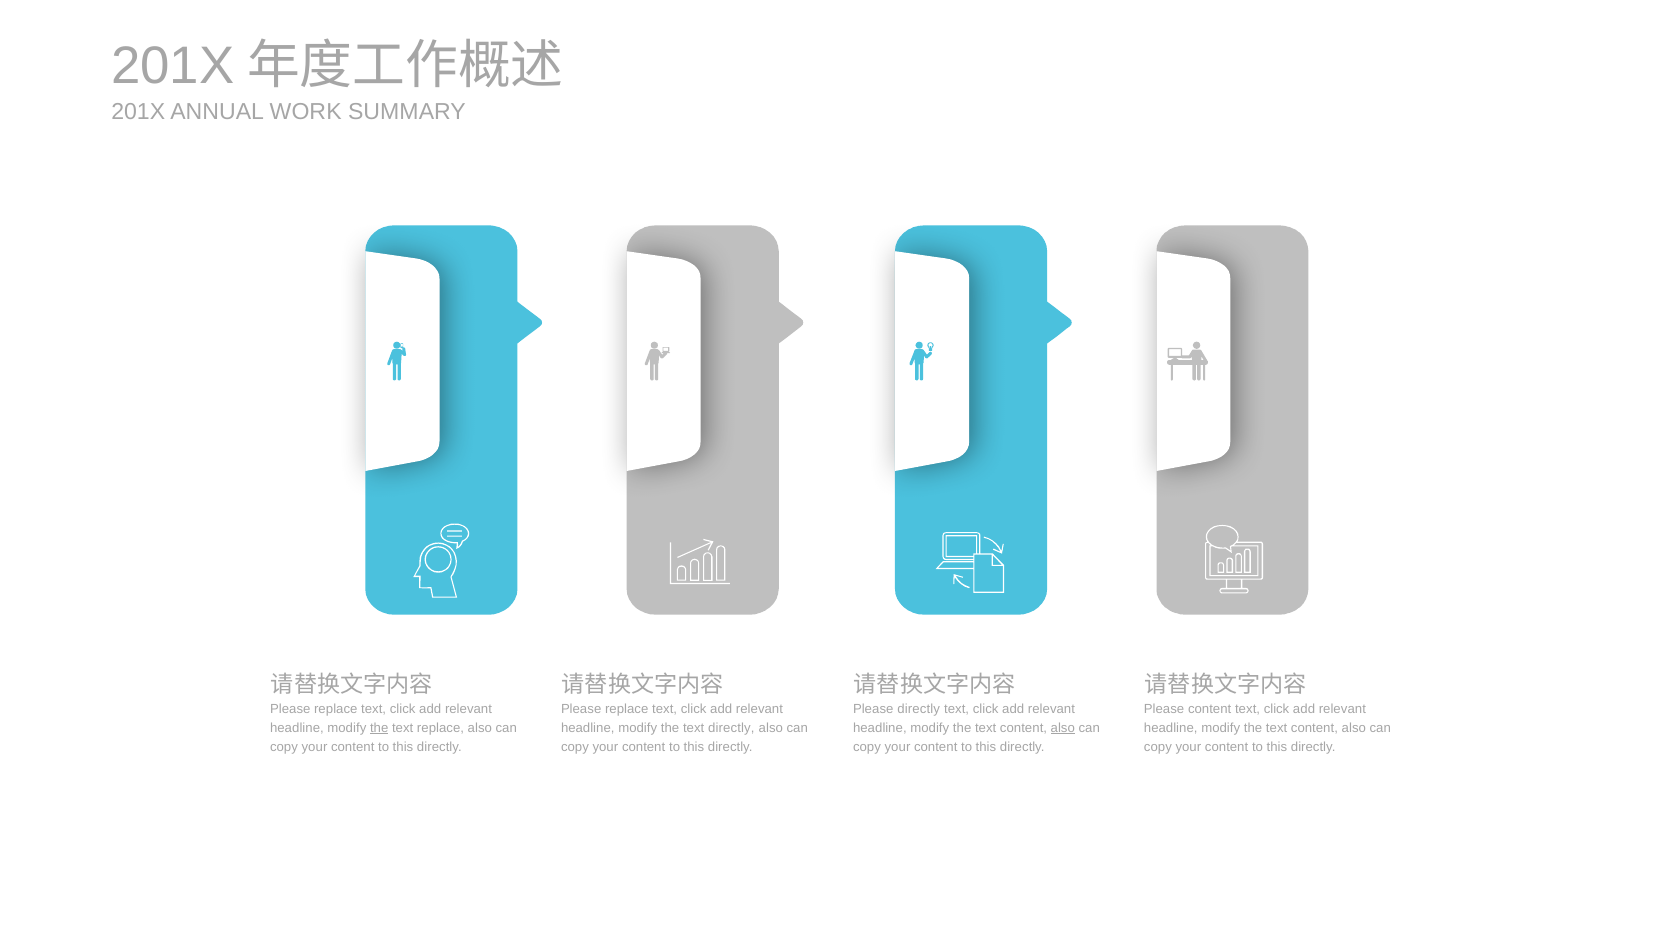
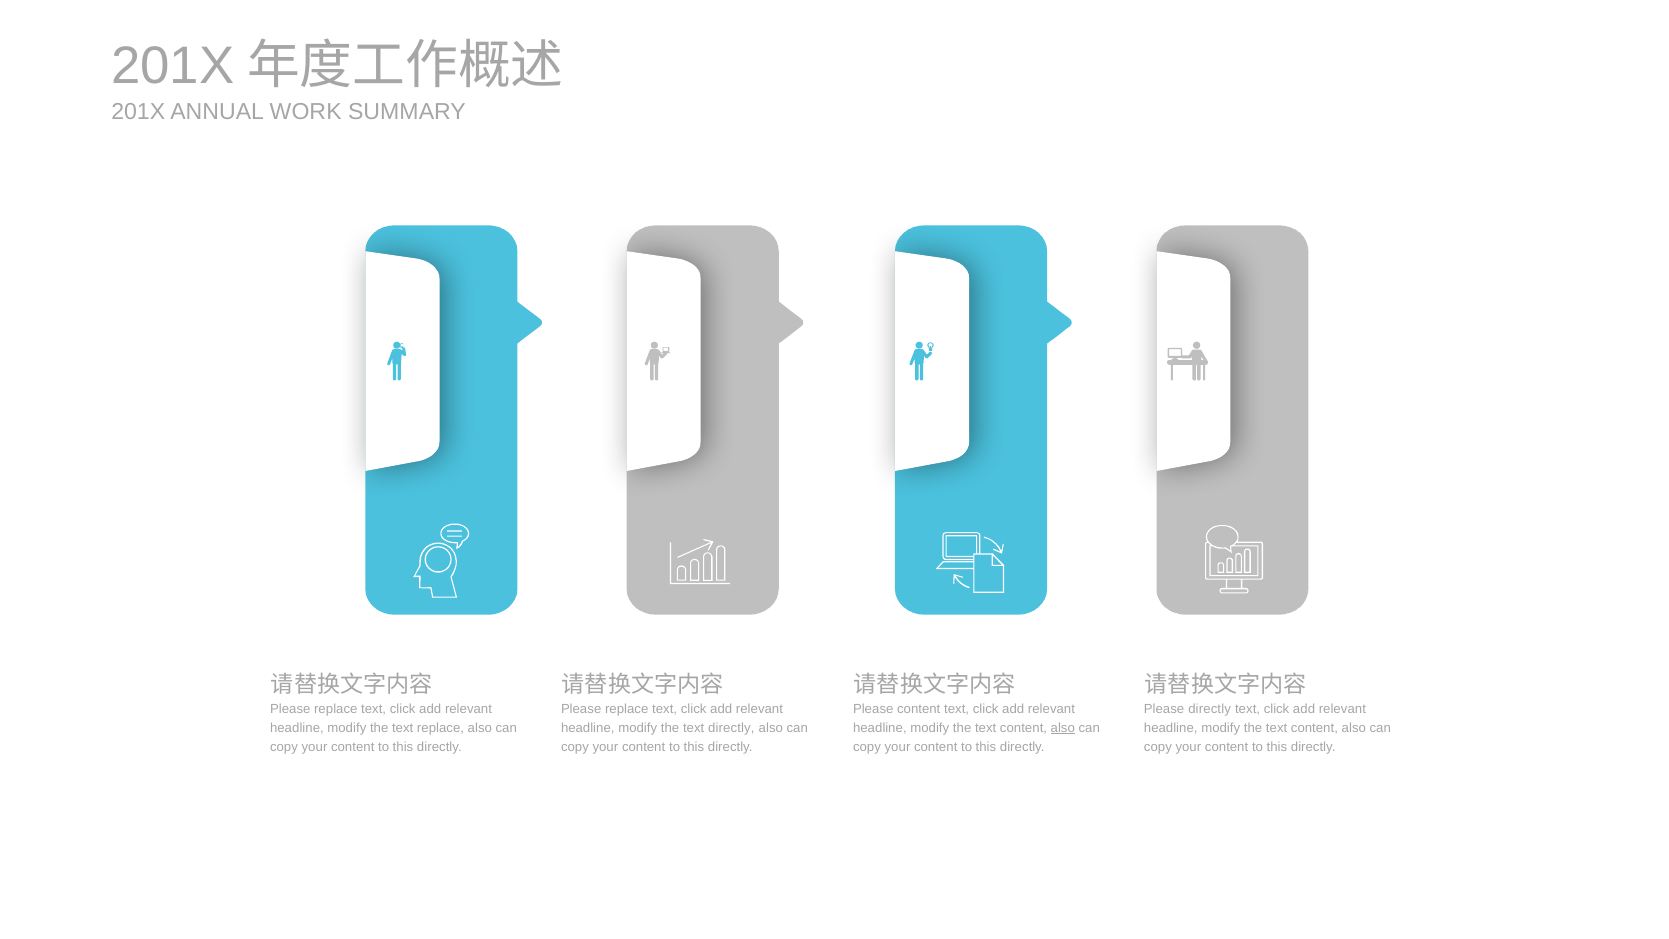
Please directly: directly -> content (919, 709)
Please content: content -> directly (1210, 709)
the underline: present -> none (379, 728)
